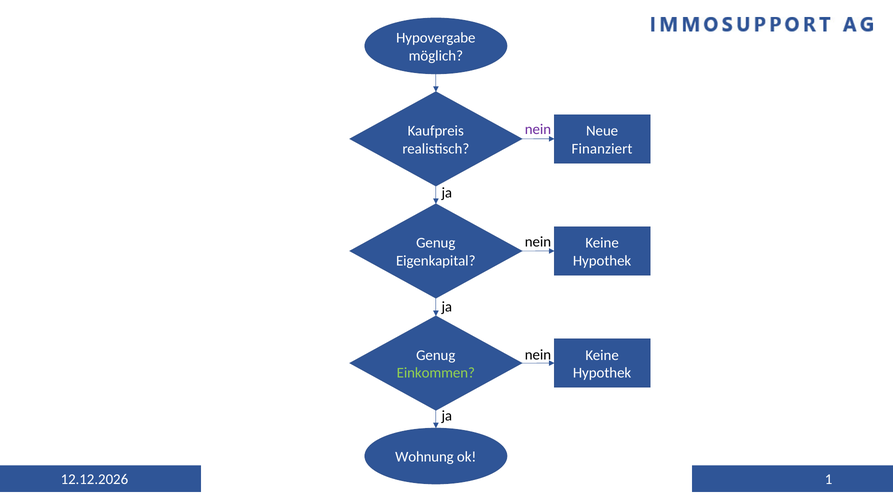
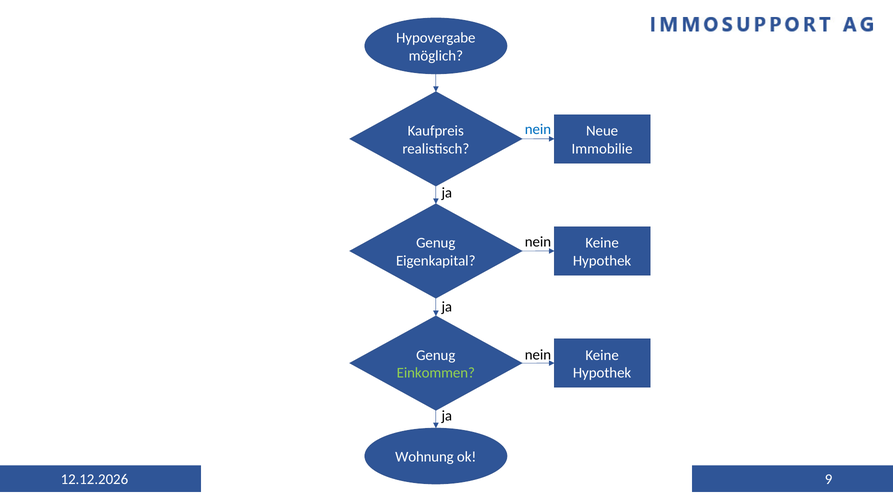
nein colour: purple -> blue (538, 129)
Finanziert: Finanziert -> Immobilie (602, 149)
1: 1 -> 9 (829, 480)
